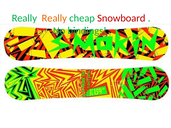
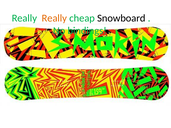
Snowboard colour: red -> black (121, 18)
